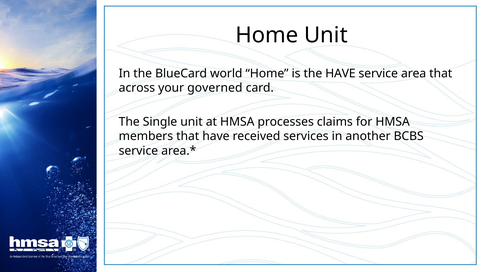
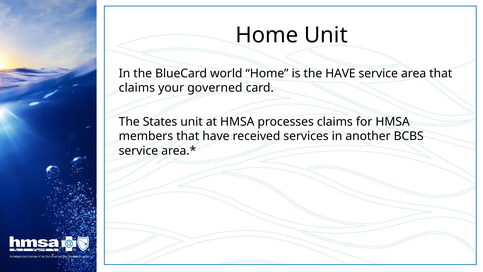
across: across -> claims (137, 88)
Single: Single -> States (160, 122)
